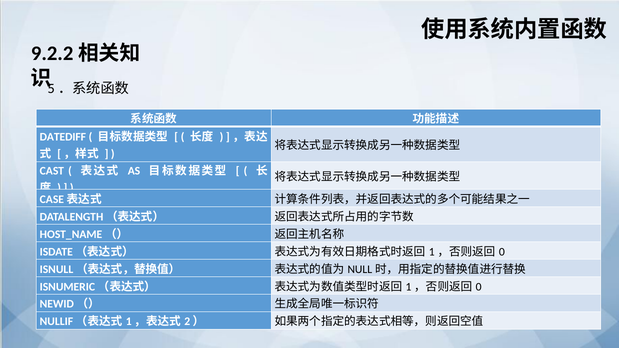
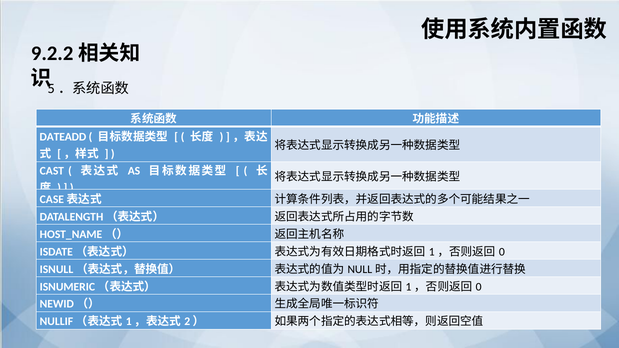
DATEDIFF: DATEDIFF -> DATEADD (63, 137)
